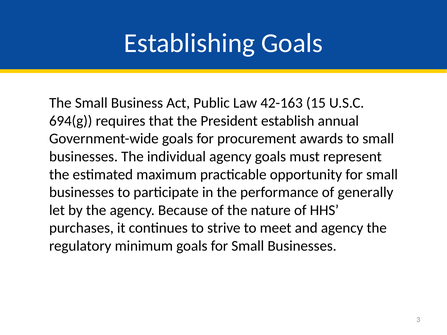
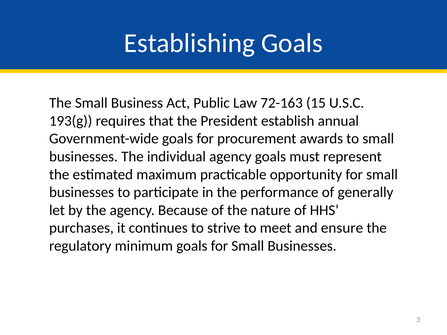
42-163: 42-163 -> 72-163 (282, 103)
694(g: 694(g -> 193(g (71, 121)
and agency: agency -> ensure (342, 228)
